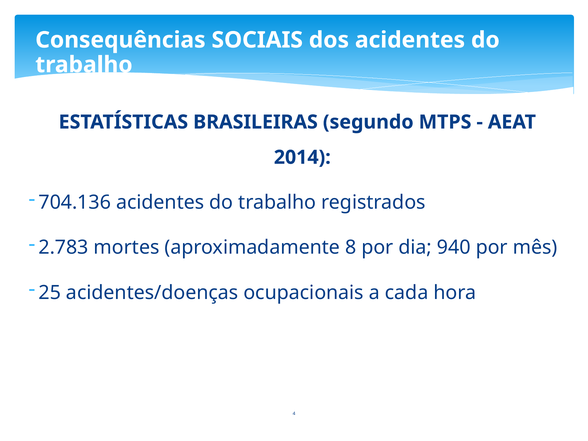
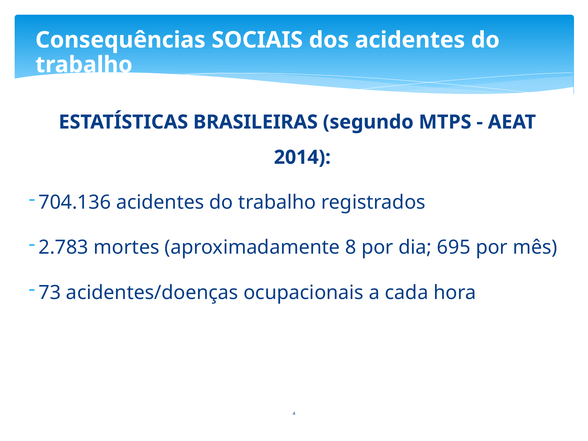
940: 940 -> 695 (454, 248)
25: 25 -> 73 (50, 293)
